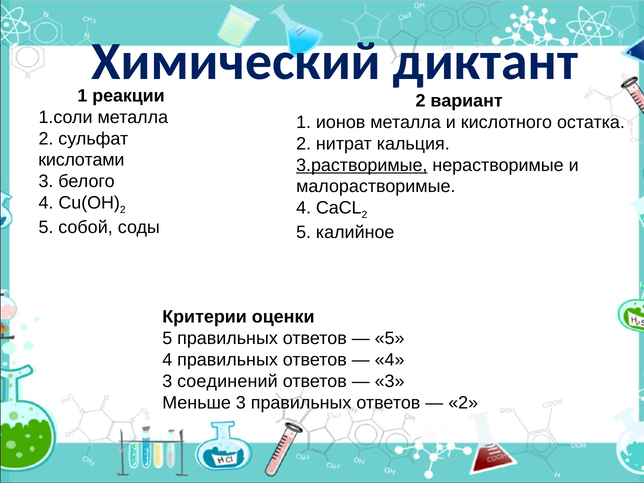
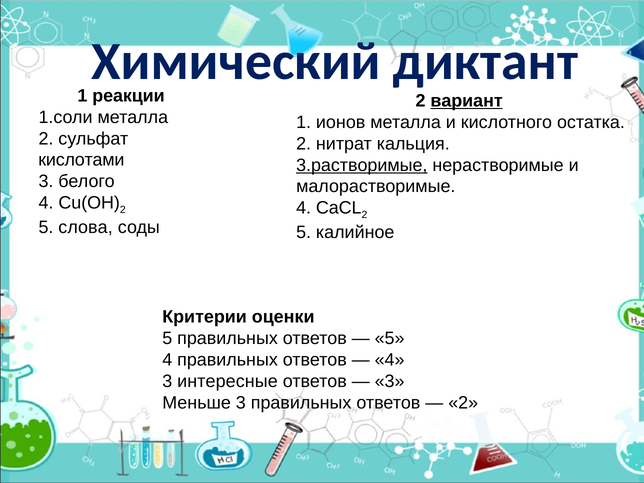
вариант underline: none -> present (467, 101)
собой: собой -> слова (86, 227)
соединений: соединений -> интересные (227, 381)
